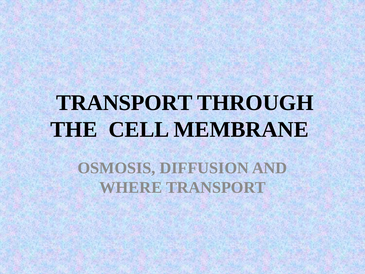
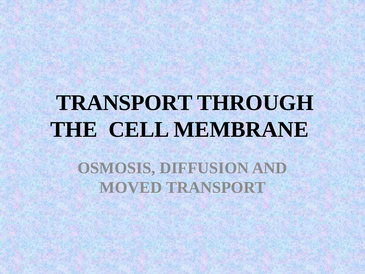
WHERE: WHERE -> MOVED (131, 187)
